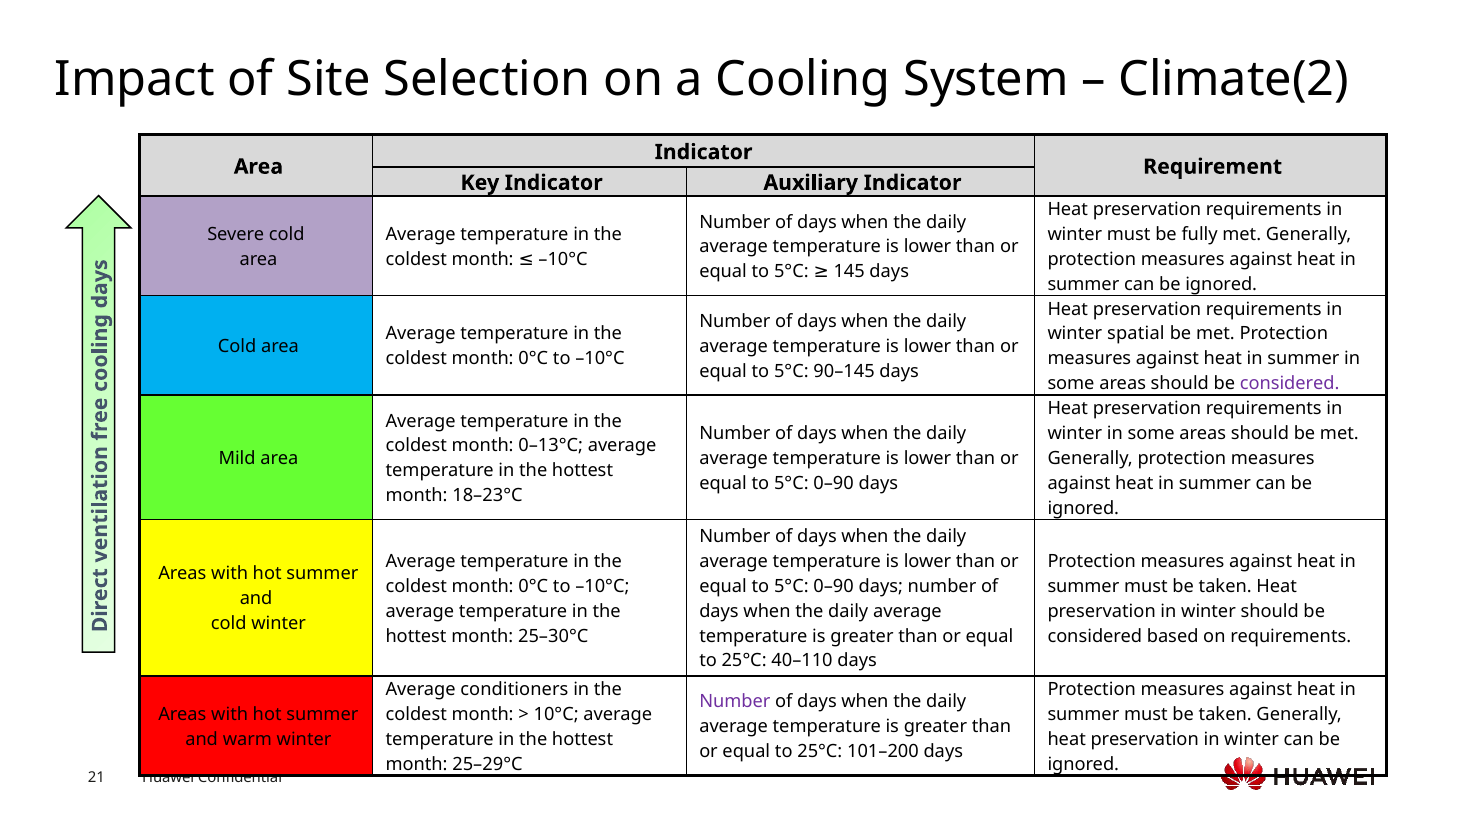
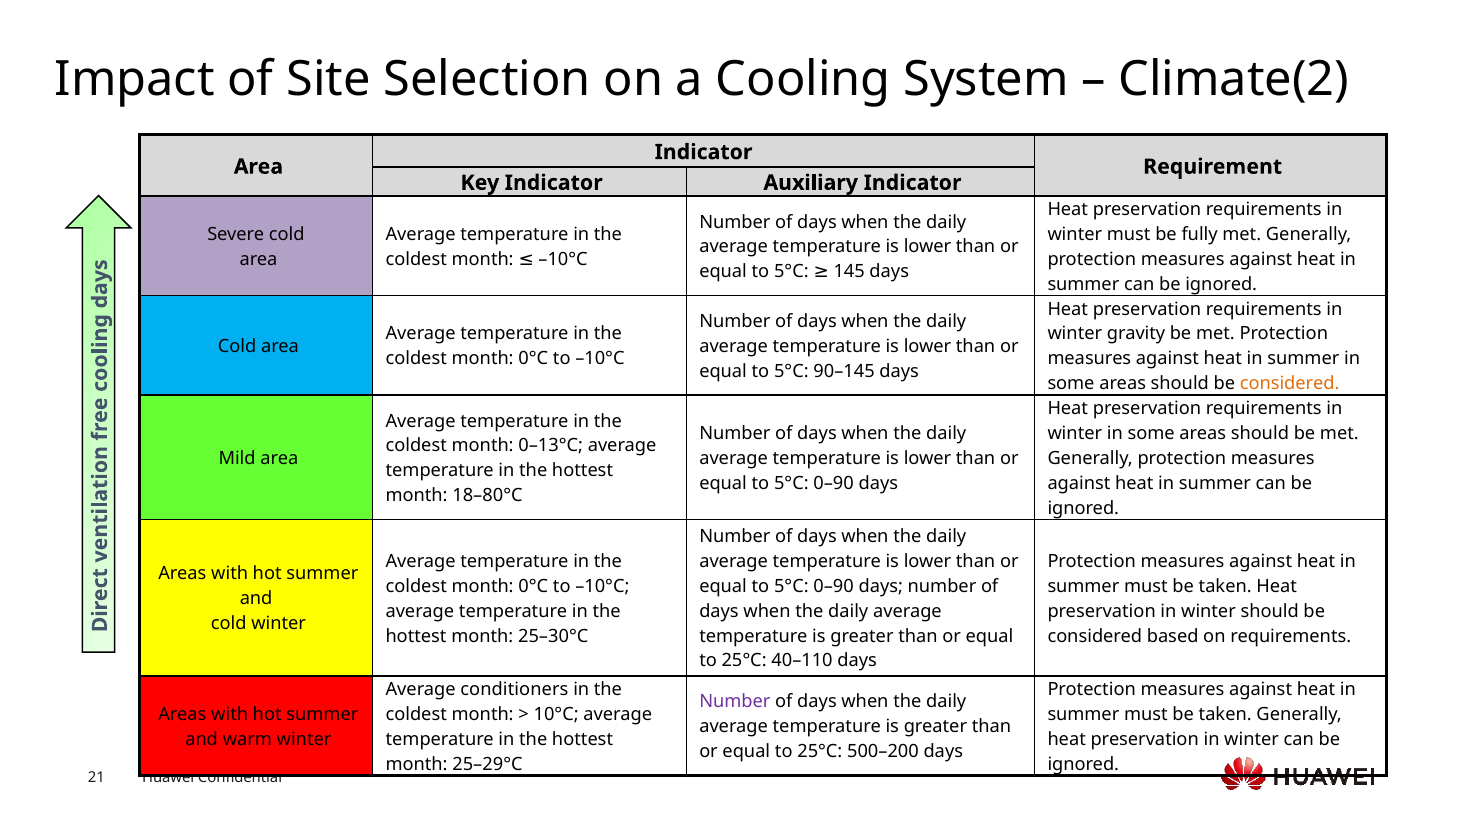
spatial: spatial -> gravity (1136, 334)
considered colour: purple -> orange (1290, 384)
18–23°C: 18–23°C -> 18–80°C (487, 496)
101–200: 101–200 -> 500–200 (883, 752)
